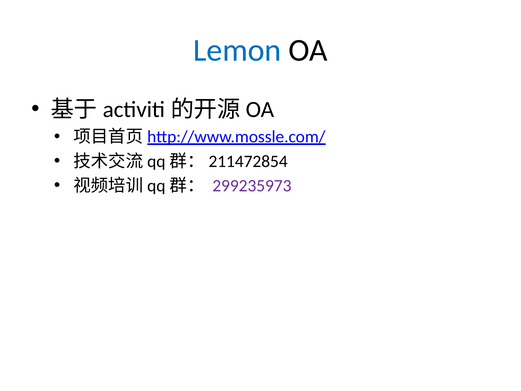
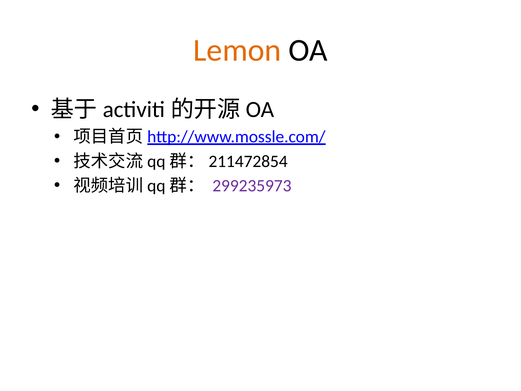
Lemon colour: blue -> orange (237, 50)
